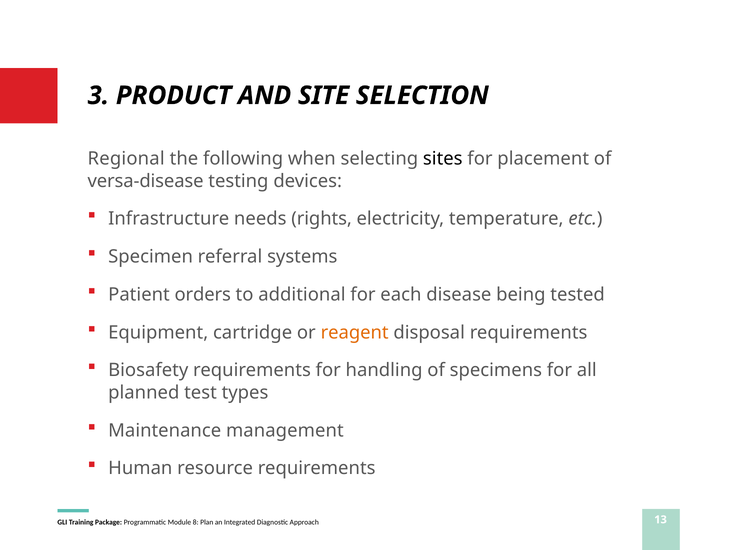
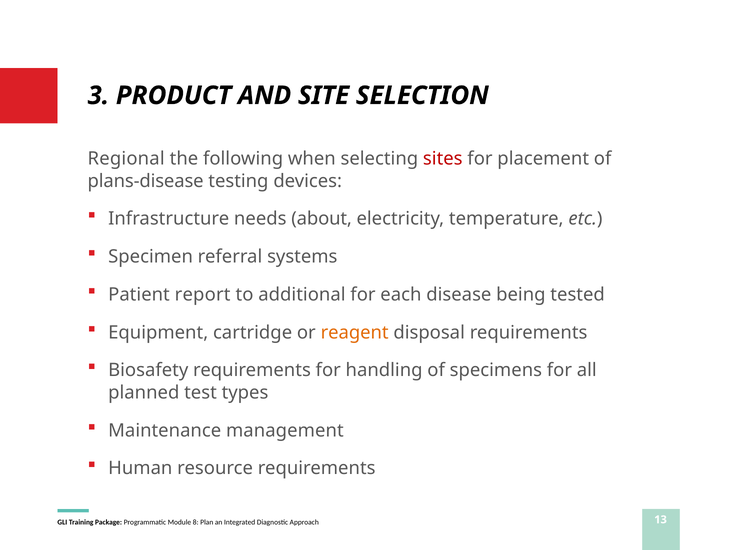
sites colour: black -> red (443, 159)
versa-disease: versa-disease -> plans-disease (146, 181)
rights: rights -> about (322, 219)
orders: orders -> report (203, 294)
